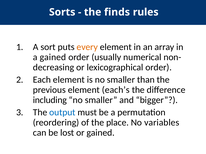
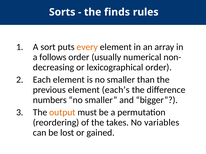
a gained: gained -> follows (53, 57)
including: including -> numbers (50, 100)
output colour: blue -> orange (62, 113)
place: place -> takes (117, 123)
